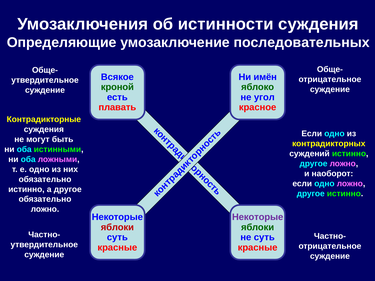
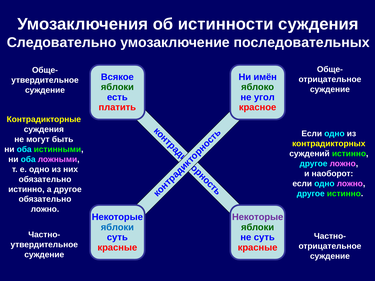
Определяющие: Определяющие -> Следовательно (62, 43)
кроной: кроной -> яблоки (117, 87)
плавать: плавать -> платить (117, 107)
яблоки colour: red -> blue (117, 227)
